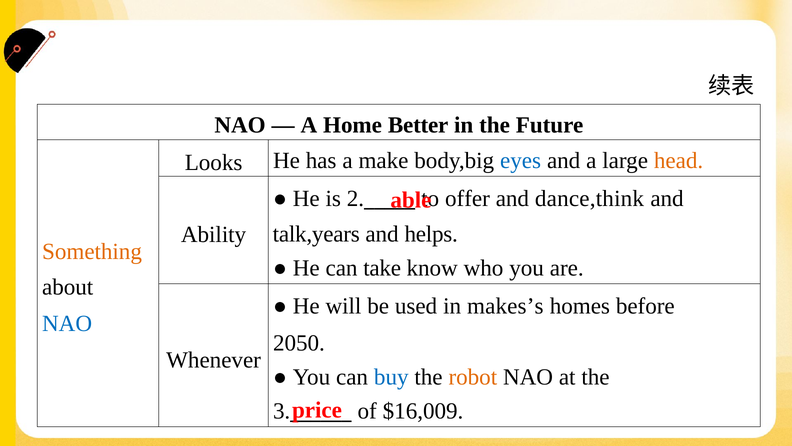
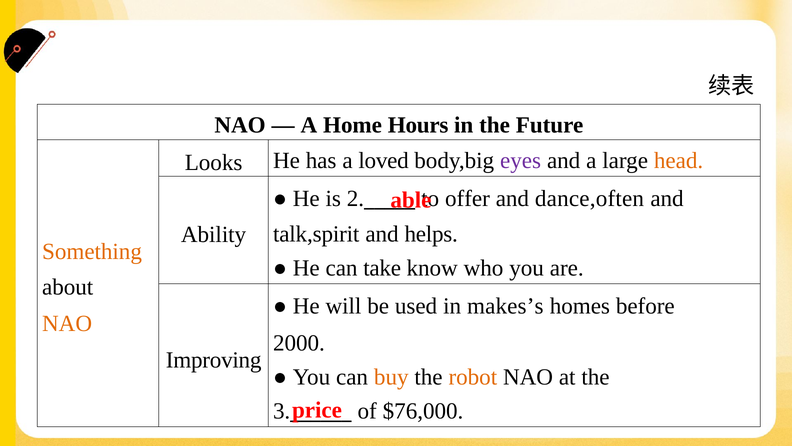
Better: Better -> Hours (418, 125)
make: make -> loved (384, 160)
eyes colour: blue -> purple (521, 160)
dance,think: dance,think -> dance,often (589, 198)
talk,years: talk,years -> talk,spirit (316, 234)
NAO colour: blue -> orange (67, 323)
2050: 2050 -> 2000 (299, 343)
Whenever: Whenever -> Improving (214, 360)
buy colour: blue -> orange (391, 377)
$16,009: $16,009 -> $76,000 (423, 410)
